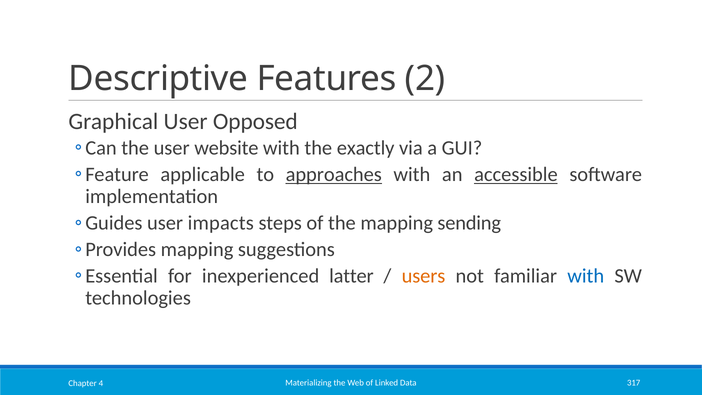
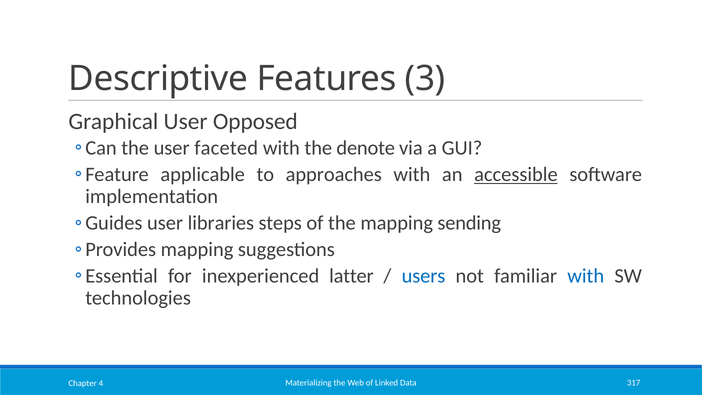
2: 2 -> 3 (425, 79)
website: website -> faceted (226, 148)
exactly: exactly -> denote (366, 148)
approaches underline: present -> none (334, 175)
impacts: impacts -> libraries (221, 223)
users colour: orange -> blue (424, 276)
